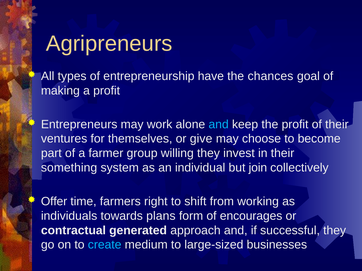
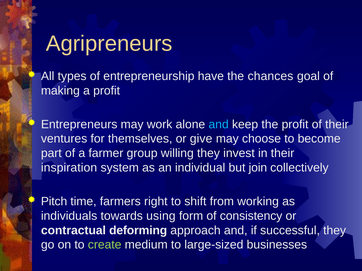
something: something -> inspiration (69, 168)
Offer: Offer -> Pitch (54, 202)
plans: plans -> using (161, 216)
encourages: encourages -> consistency (251, 216)
generated: generated -> deforming (138, 231)
create colour: light blue -> light green (105, 245)
